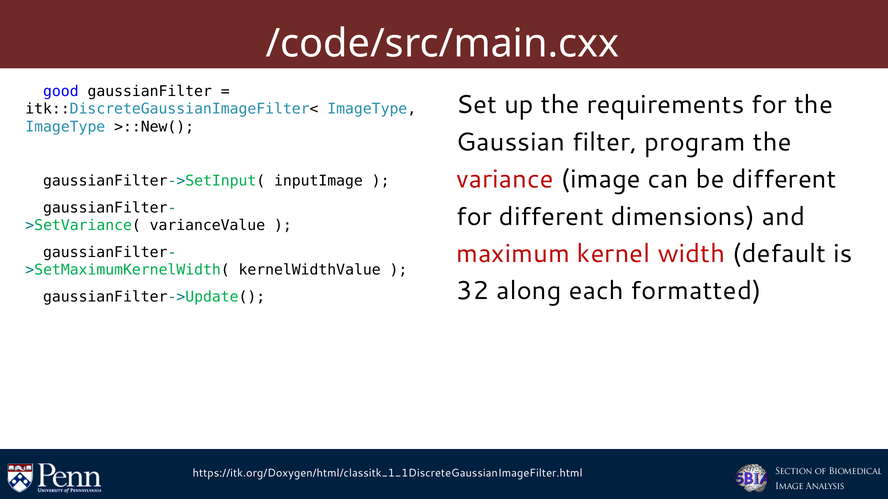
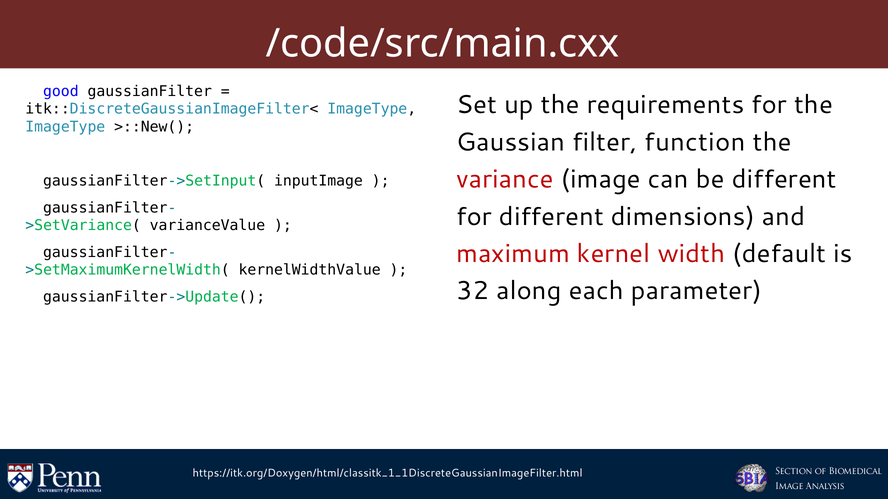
program: program -> function (695, 142)
formatted: formatted -> parameter (696, 291)
